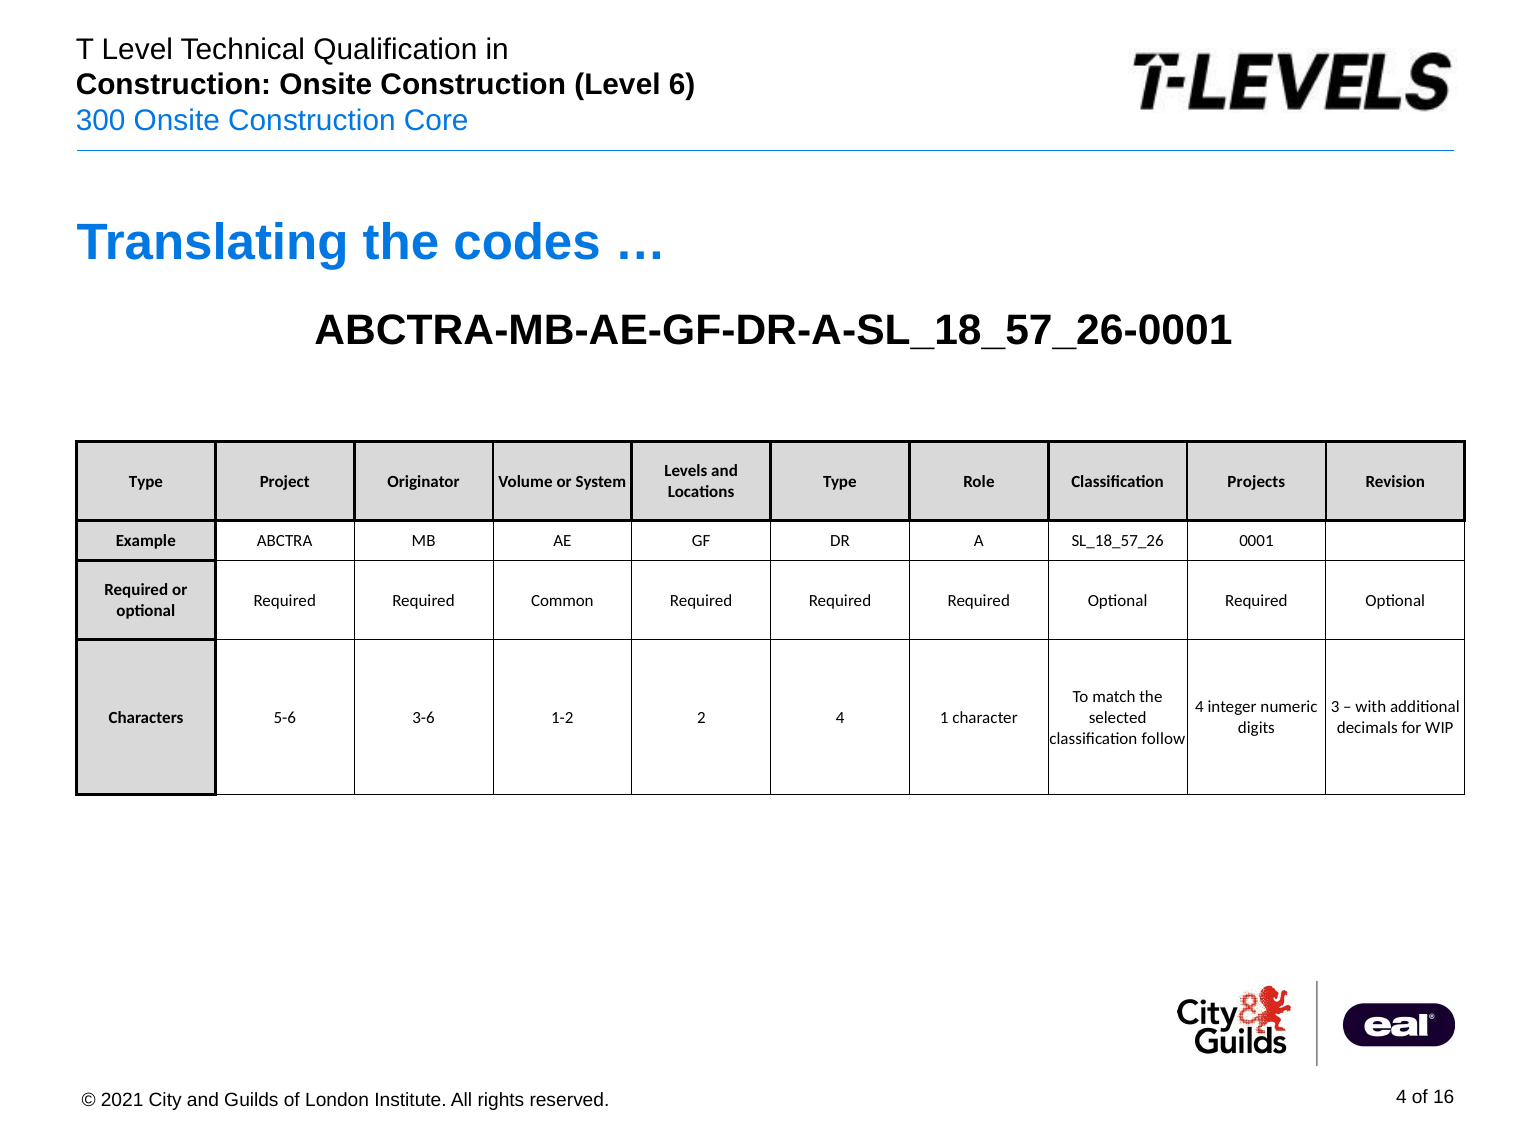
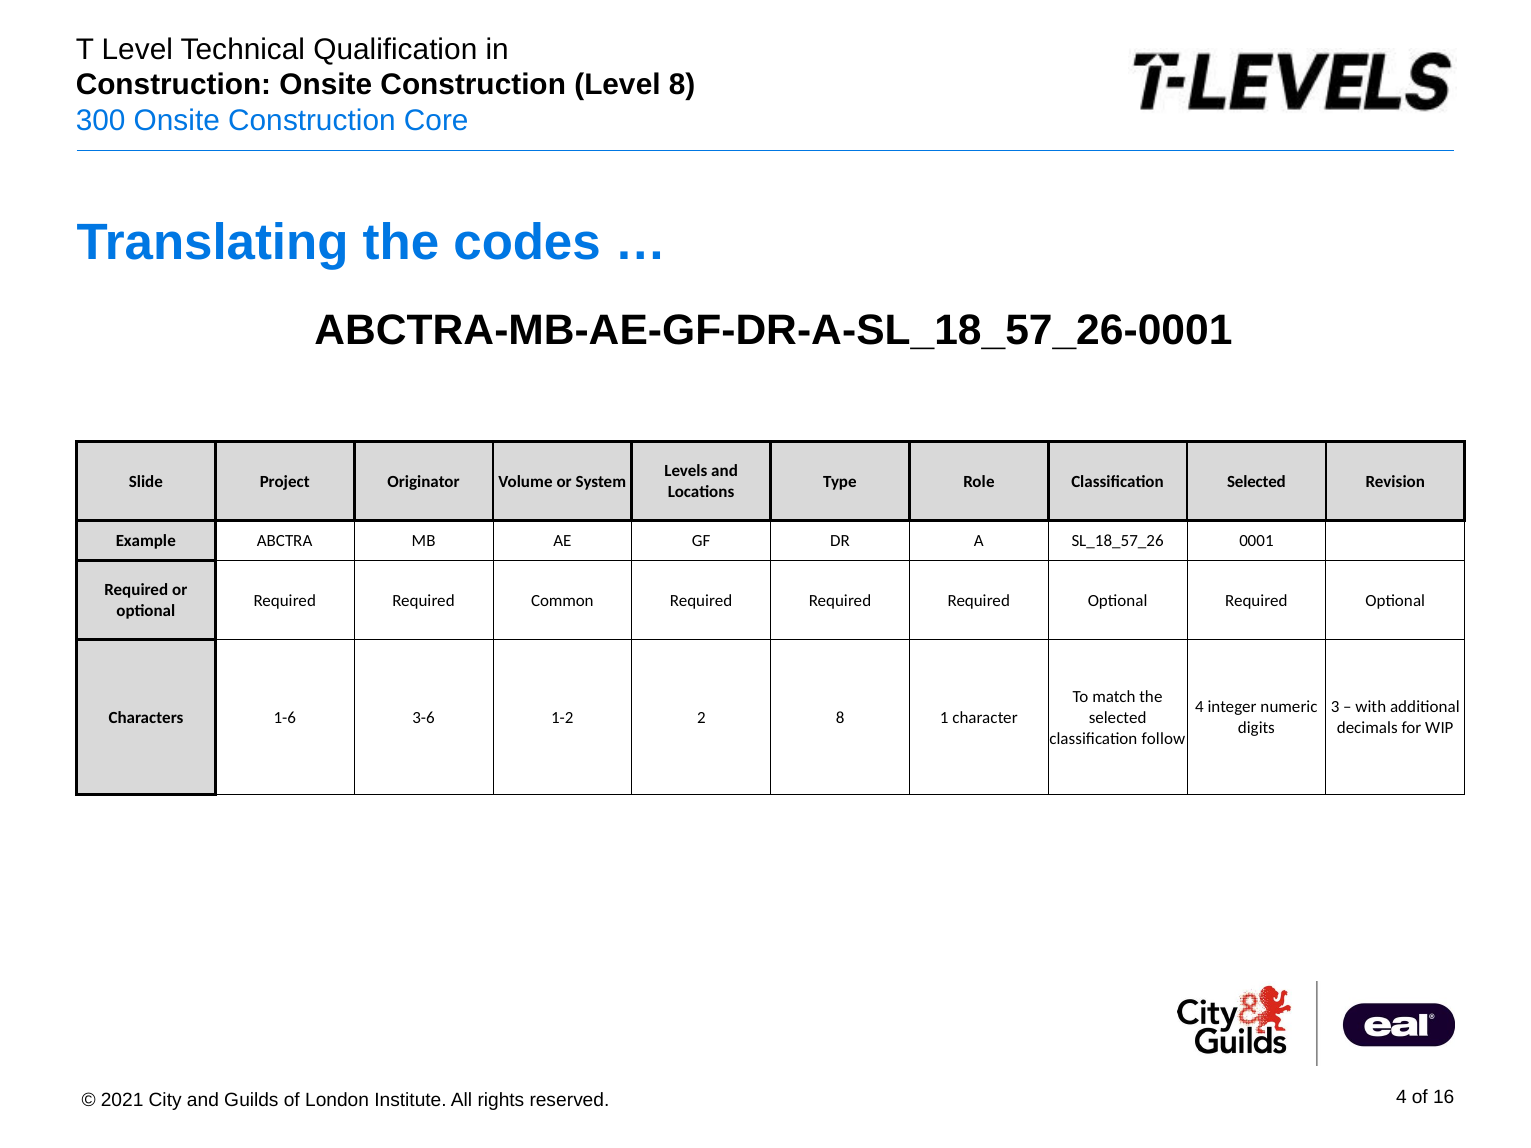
6: 6 -> 8 (682, 85)
Type: Type -> Slide (146, 482)
Classification Projects: Projects -> Selected (1256, 482)
5-6: 5-6 -> 1-6 (285, 718)
2 4: 4 -> 8 (840, 718)
